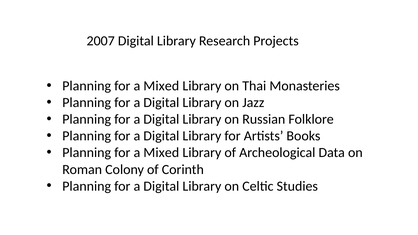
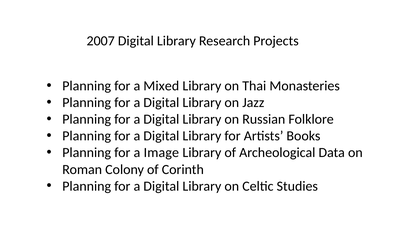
Mixed: Mixed -> Image (161, 153)
